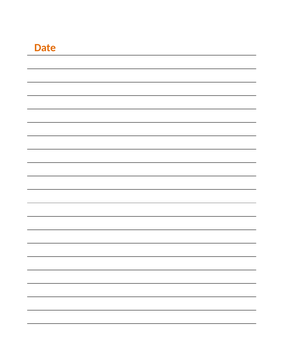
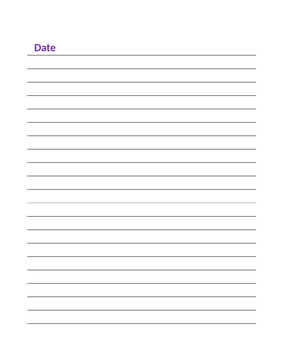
Date colour: orange -> purple (45, 48)
